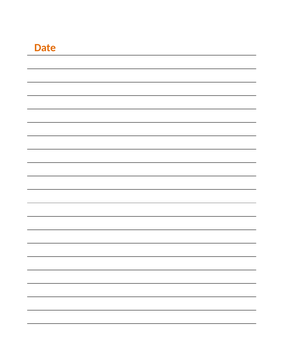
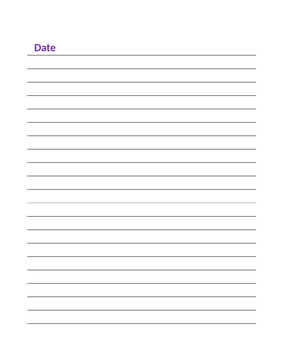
Date colour: orange -> purple (45, 48)
